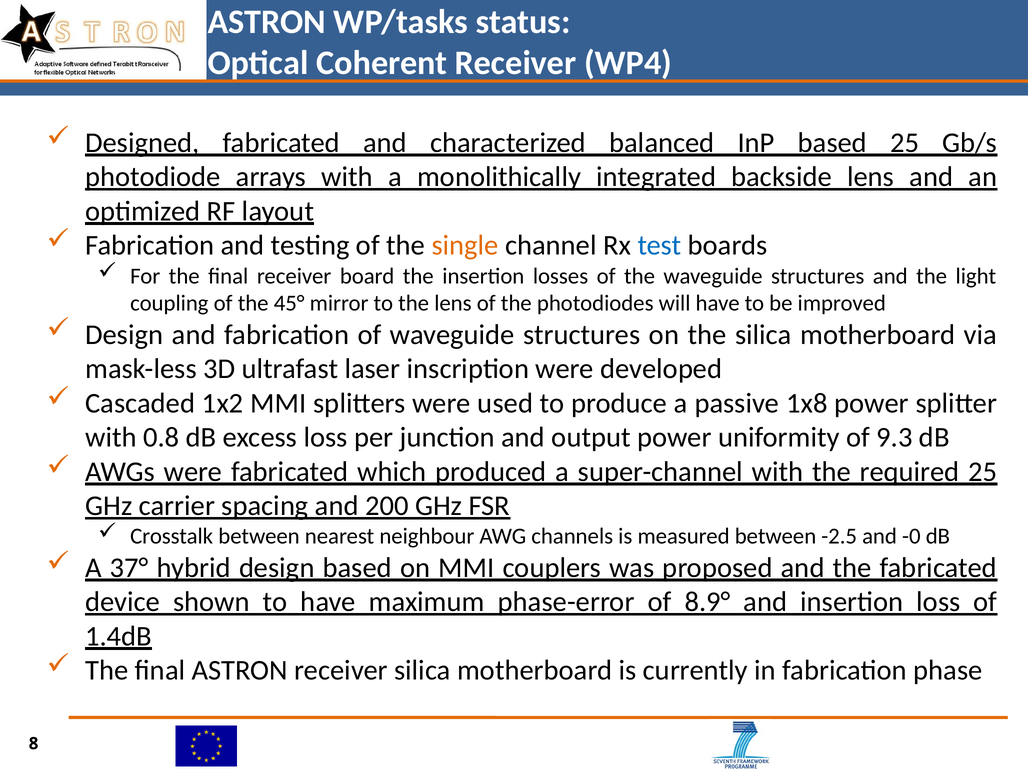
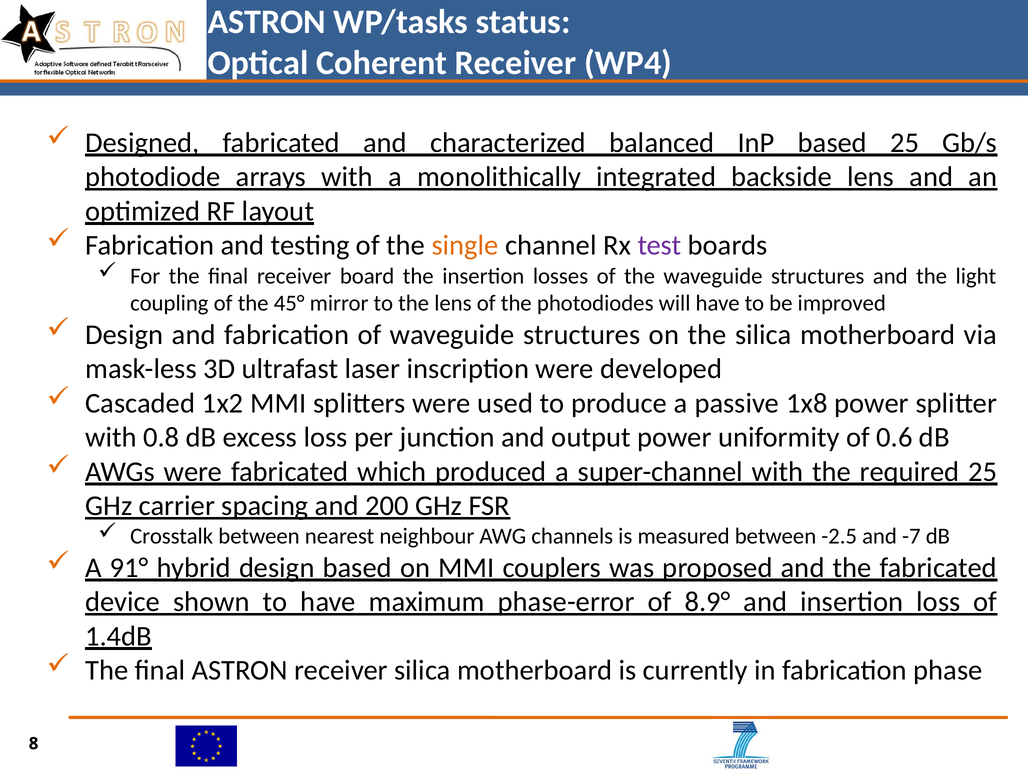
test colour: blue -> purple (659, 246)
9.3: 9.3 -> 0.6 (894, 437)
-0: -0 -> -7 (911, 536)
37°: 37° -> 91° (129, 568)
